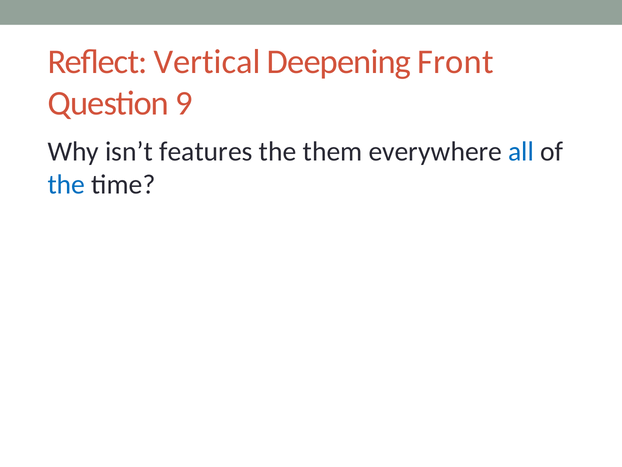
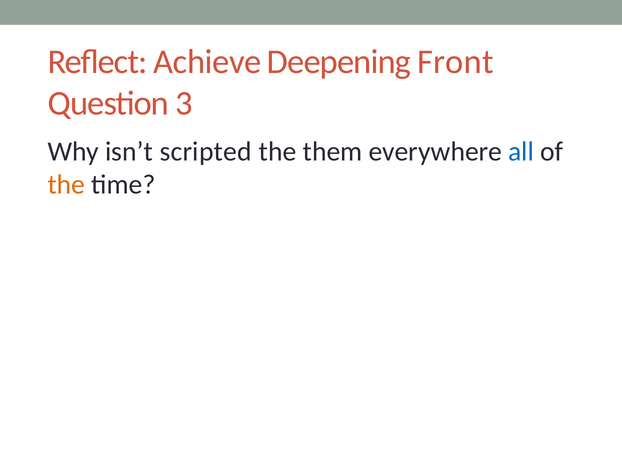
Vertical: Vertical -> Achieve (207, 62)
9: 9 -> 3 (184, 103)
features: features -> scripted (206, 151)
the colour: blue -> orange (66, 184)
